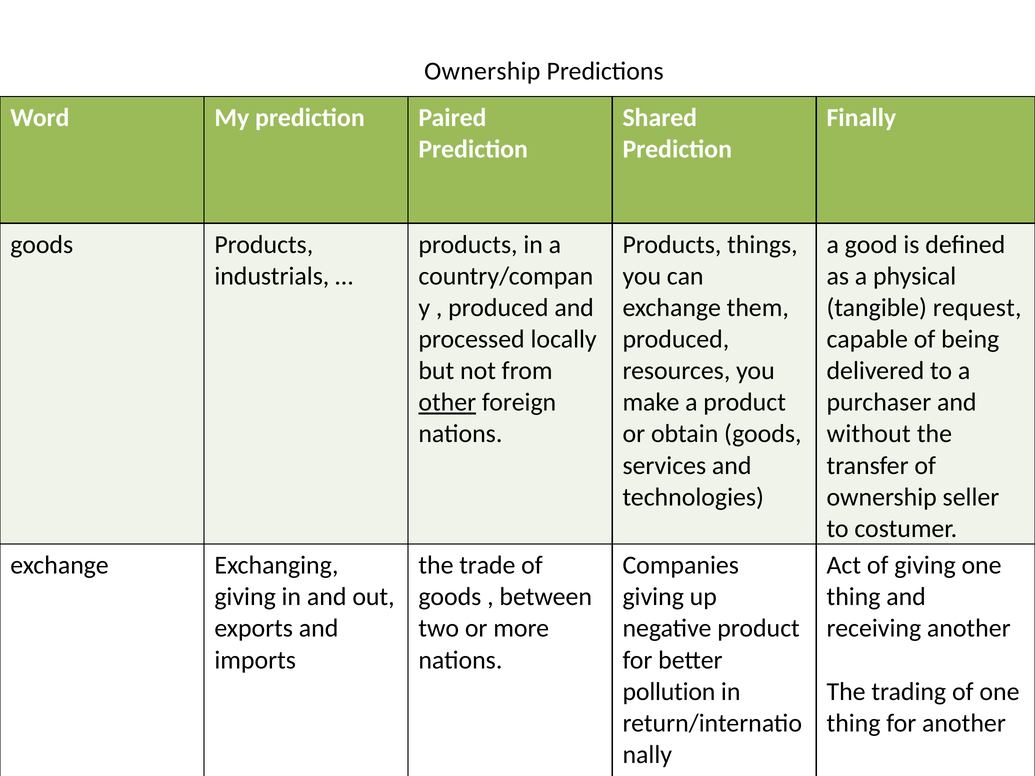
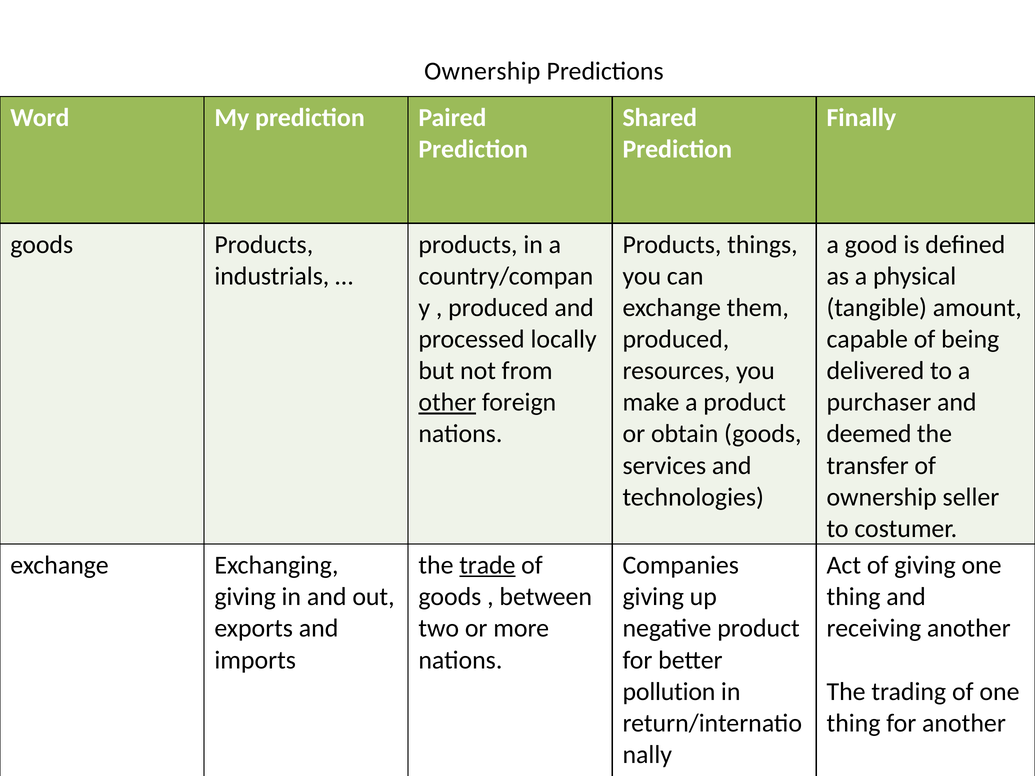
tangible request: request -> amount (977, 308)
without: without -> deemed (869, 434)
trade underline: none -> present (487, 565)
